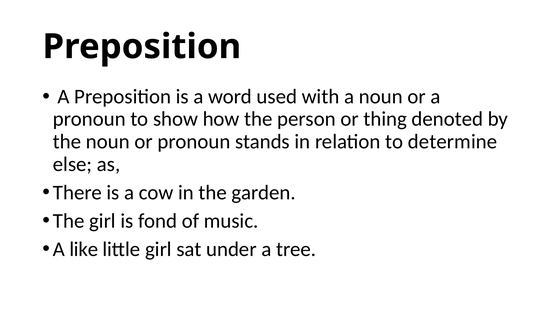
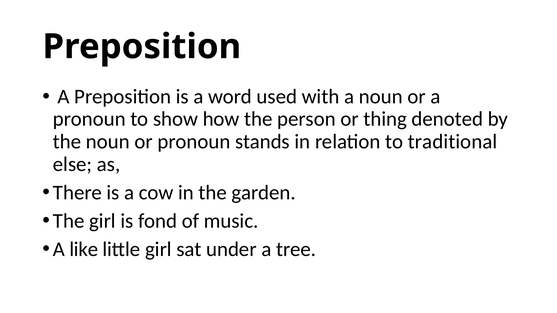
determine: determine -> traditional (453, 142)
